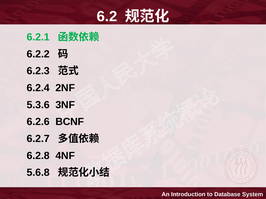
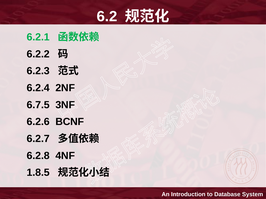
5.3.6: 5.3.6 -> 6.7.5 (38, 105)
5.6.8: 5.6.8 -> 1.8.5 (38, 173)
